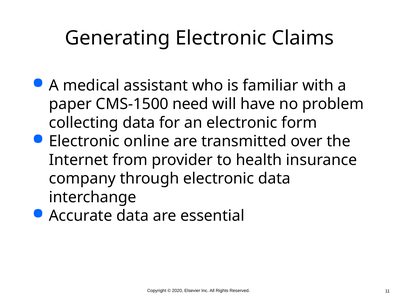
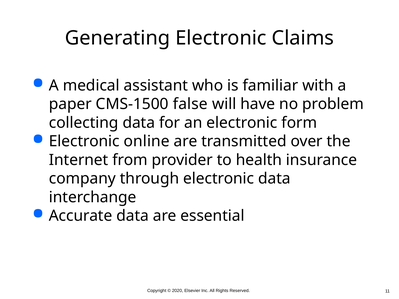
need: need -> false (190, 104)
